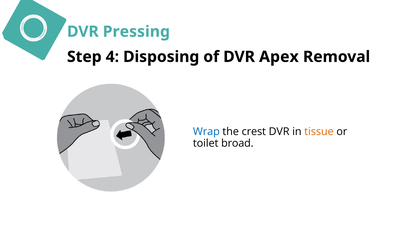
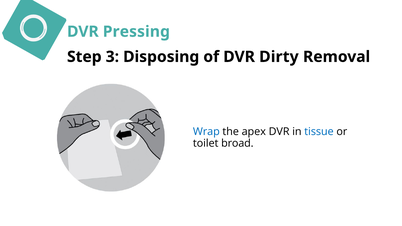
4: 4 -> 3 (112, 57)
Apex: Apex -> Dirty (279, 57)
crest: crest -> apex (254, 132)
tissue colour: orange -> blue (319, 132)
